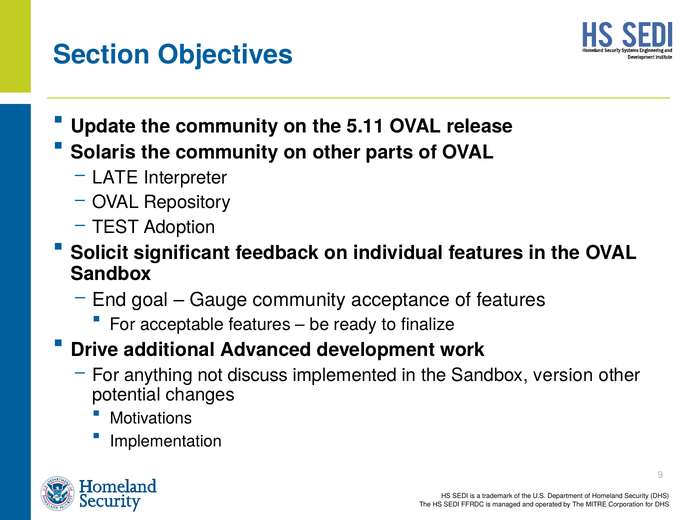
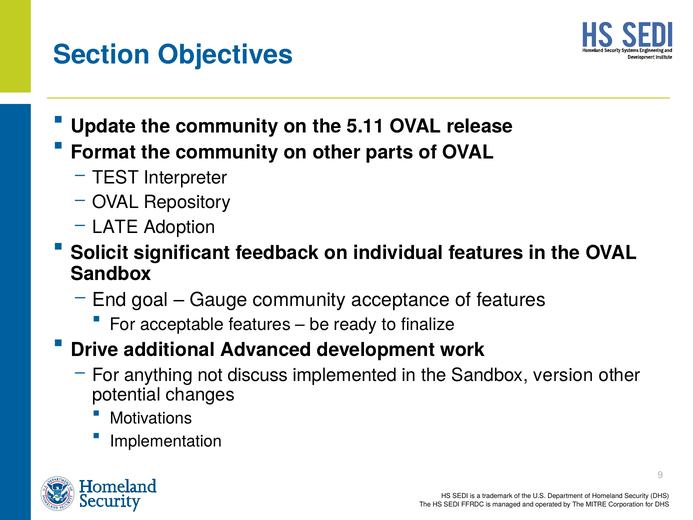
Solaris: Solaris -> Format (103, 152)
LATE: LATE -> TEST (116, 177)
TEST: TEST -> LATE (115, 227)
